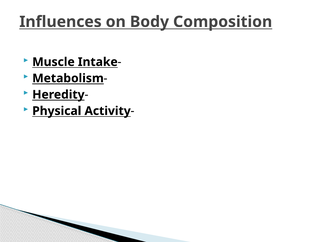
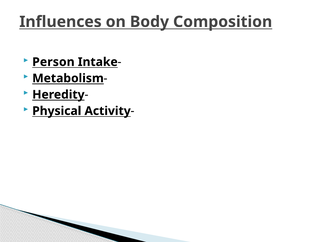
Muscle: Muscle -> Person (53, 62)
